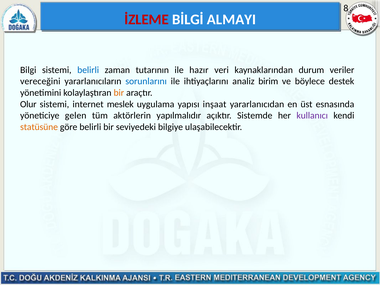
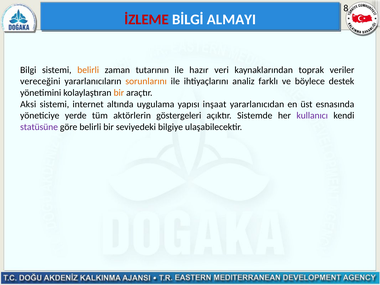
belirli colour: blue -> orange (88, 70)
durum: durum -> toprak (311, 70)
sorunlarını colour: blue -> orange (146, 81)
birim: birim -> farklı (268, 81)
Olur: Olur -> Aksi (28, 104)
meslek: meslek -> altında (120, 104)
gelen: gelen -> yerde (76, 116)
yapılmalıdır: yapılmalıdır -> göstergeleri (179, 116)
statüsüne colour: orange -> purple (39, 127)
